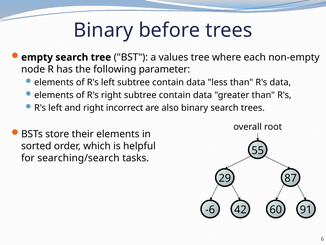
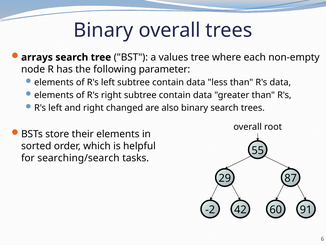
Binary before: before -> overall (169, 30)
empty: empty -> arrays (37, 57)
incorrect: incorrect -> changed (125, 108)
-6: -6 -> -2 (210, 209)
